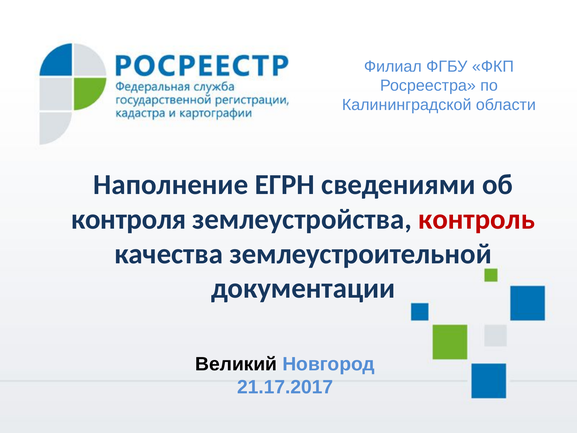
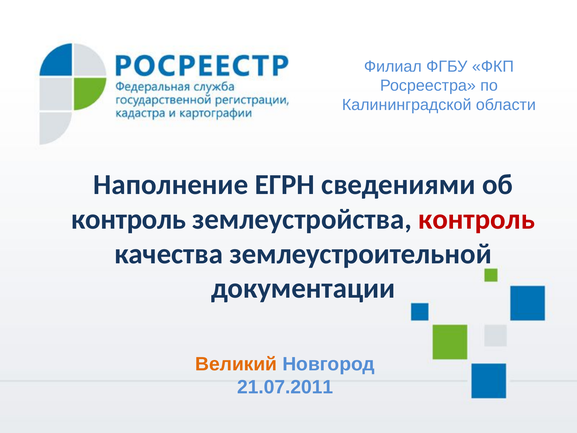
контроля: контроля -> контроль (129, 219)
Великий colour: black -> orange (236, 364)
21.17.2017: 21.17.2017 -> 21.07.2011 (285, 387)
